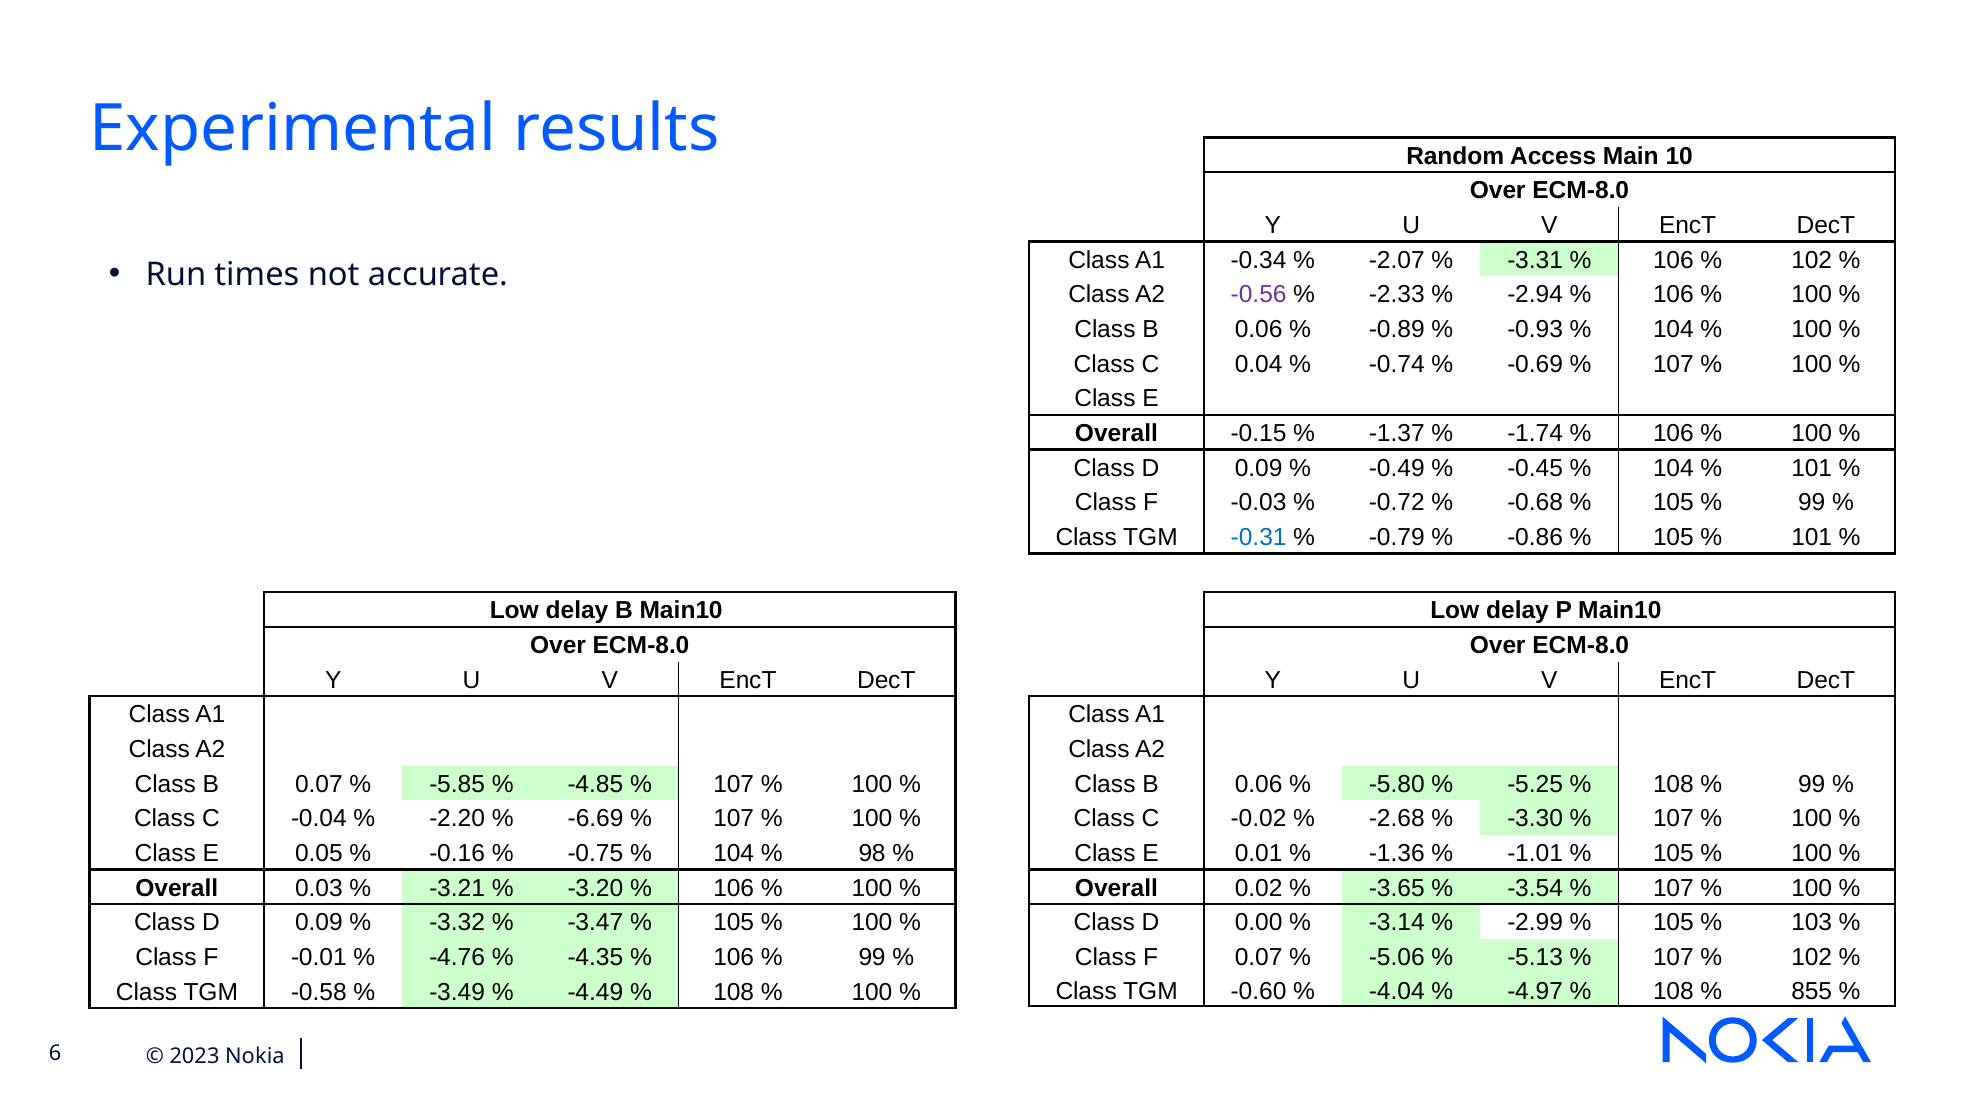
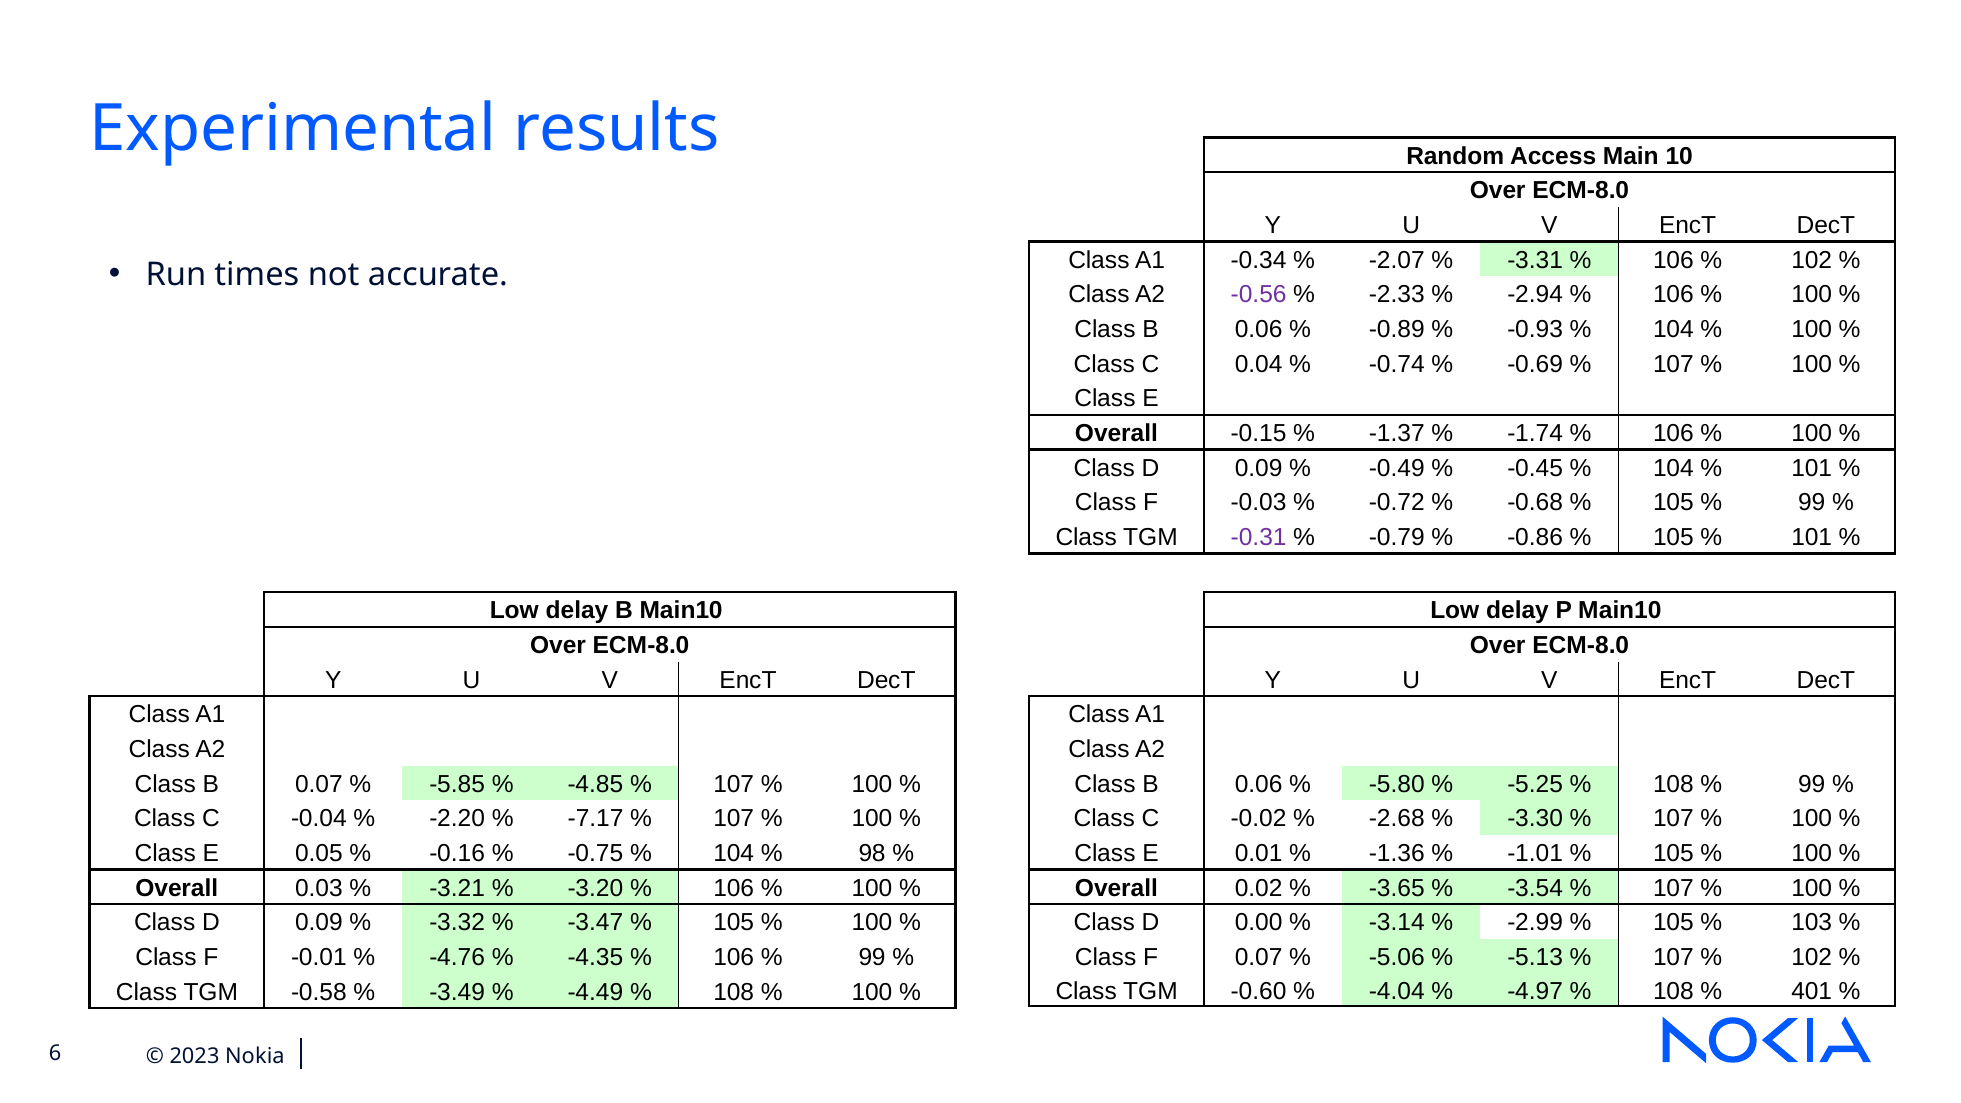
-0.31 colour: blue -> purple (1259, 537)
-6.69: -6.69 -> -7.17 (596, 819)
855: 855 -> 401 (1812, 991)
